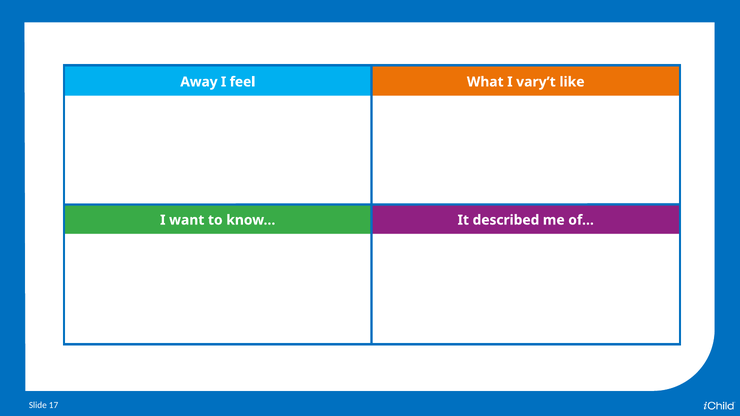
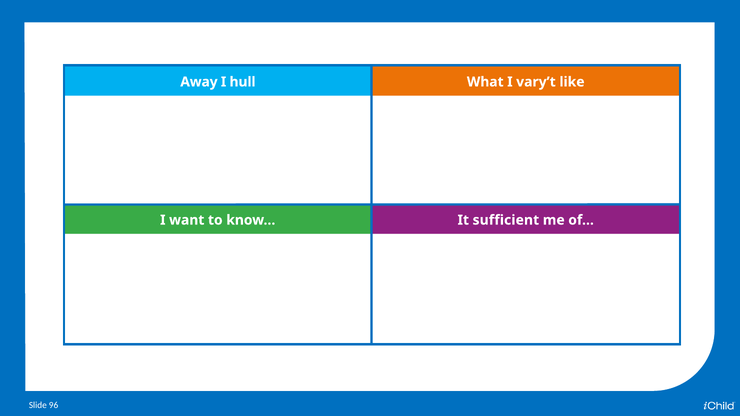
feel: feel -> hull (242, 82)
described: described -> sufficient (506, 220)
17: 17 -> 96 (53, 405)
